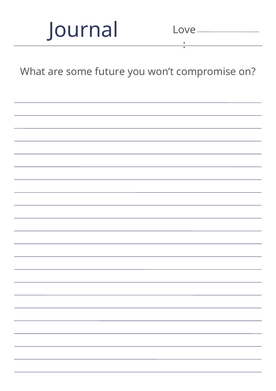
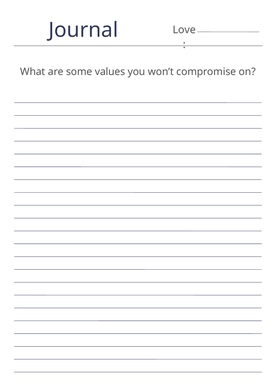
future: future -> values (110, 72)
